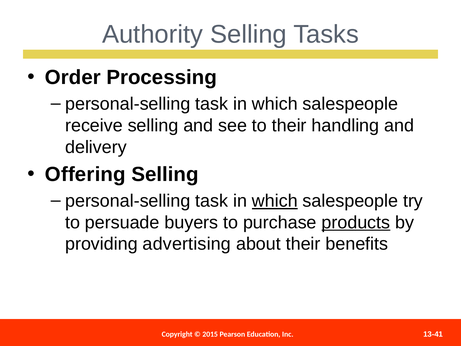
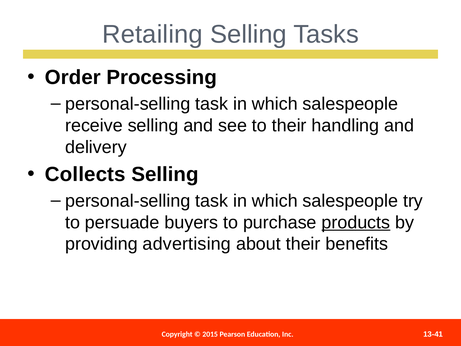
Authority: Authority -> Retailing (152, 34)
Offering: Offering -> Collects (85, 174)
which underline: present -> none (275, 201)
